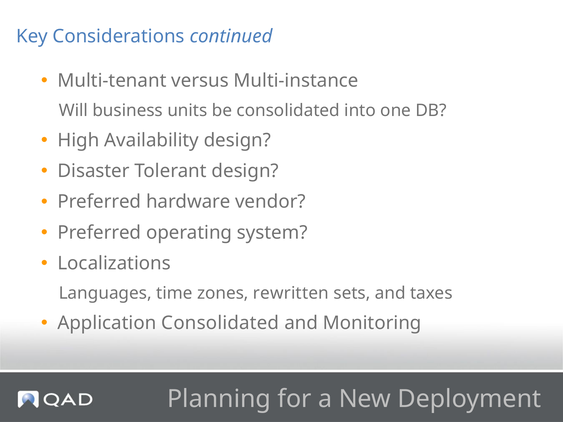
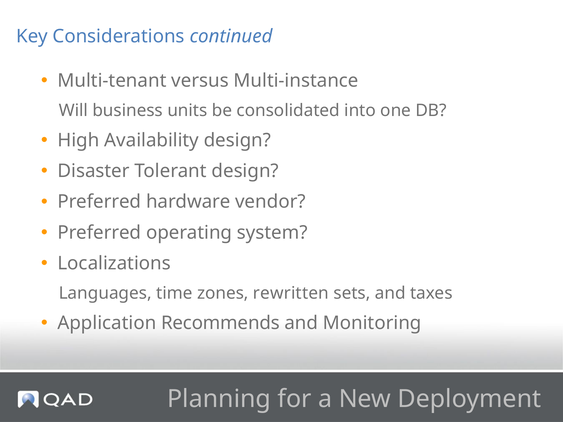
Application Consolidated: Consolidated -> Recommends (220, 323)
